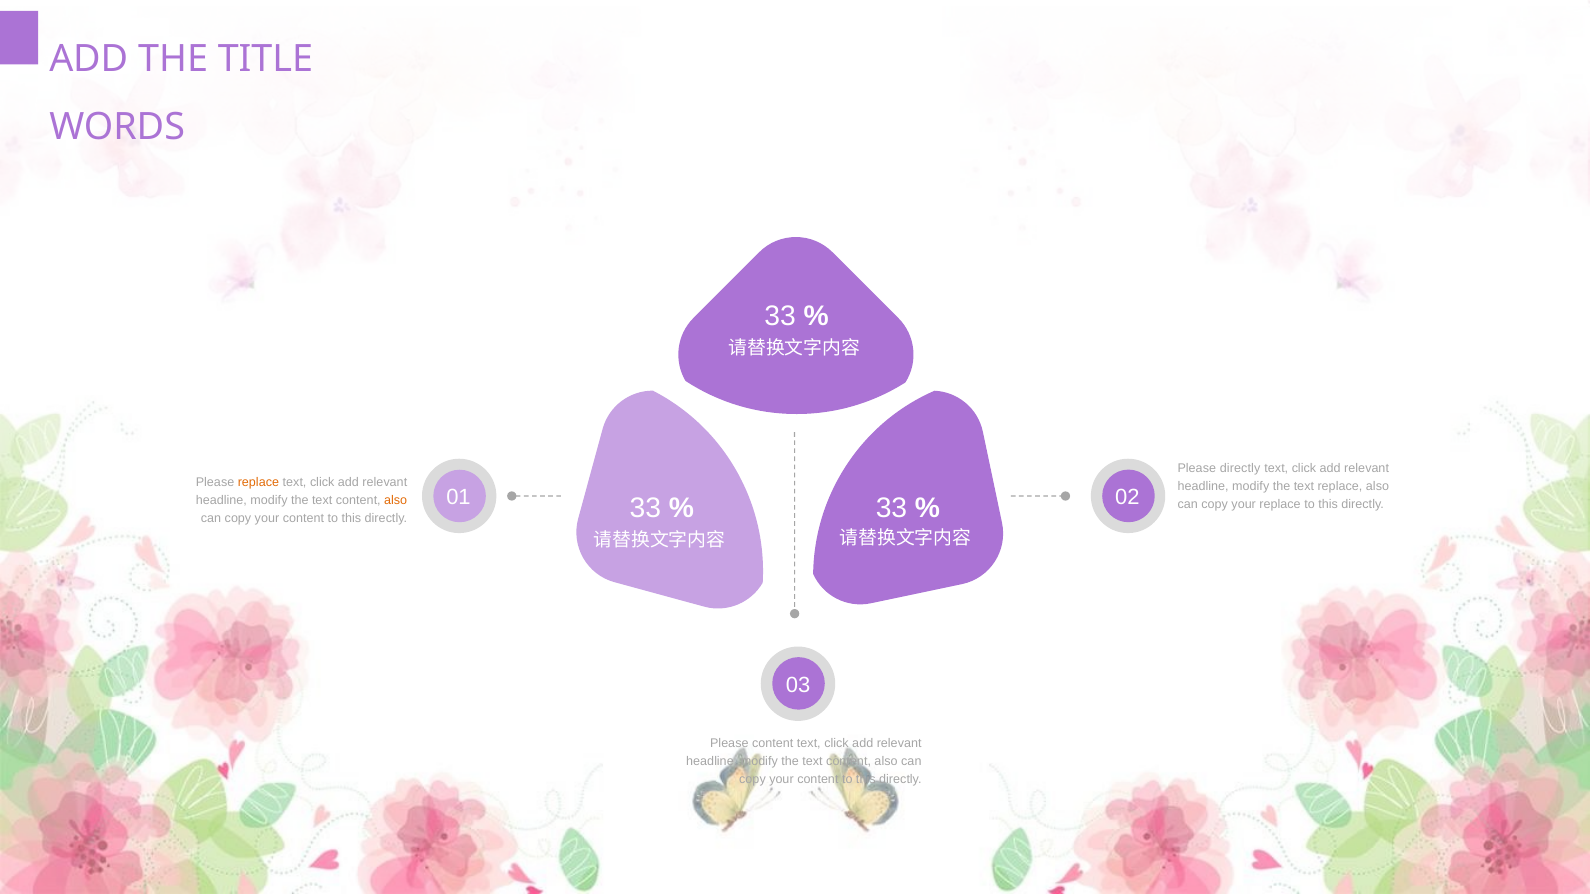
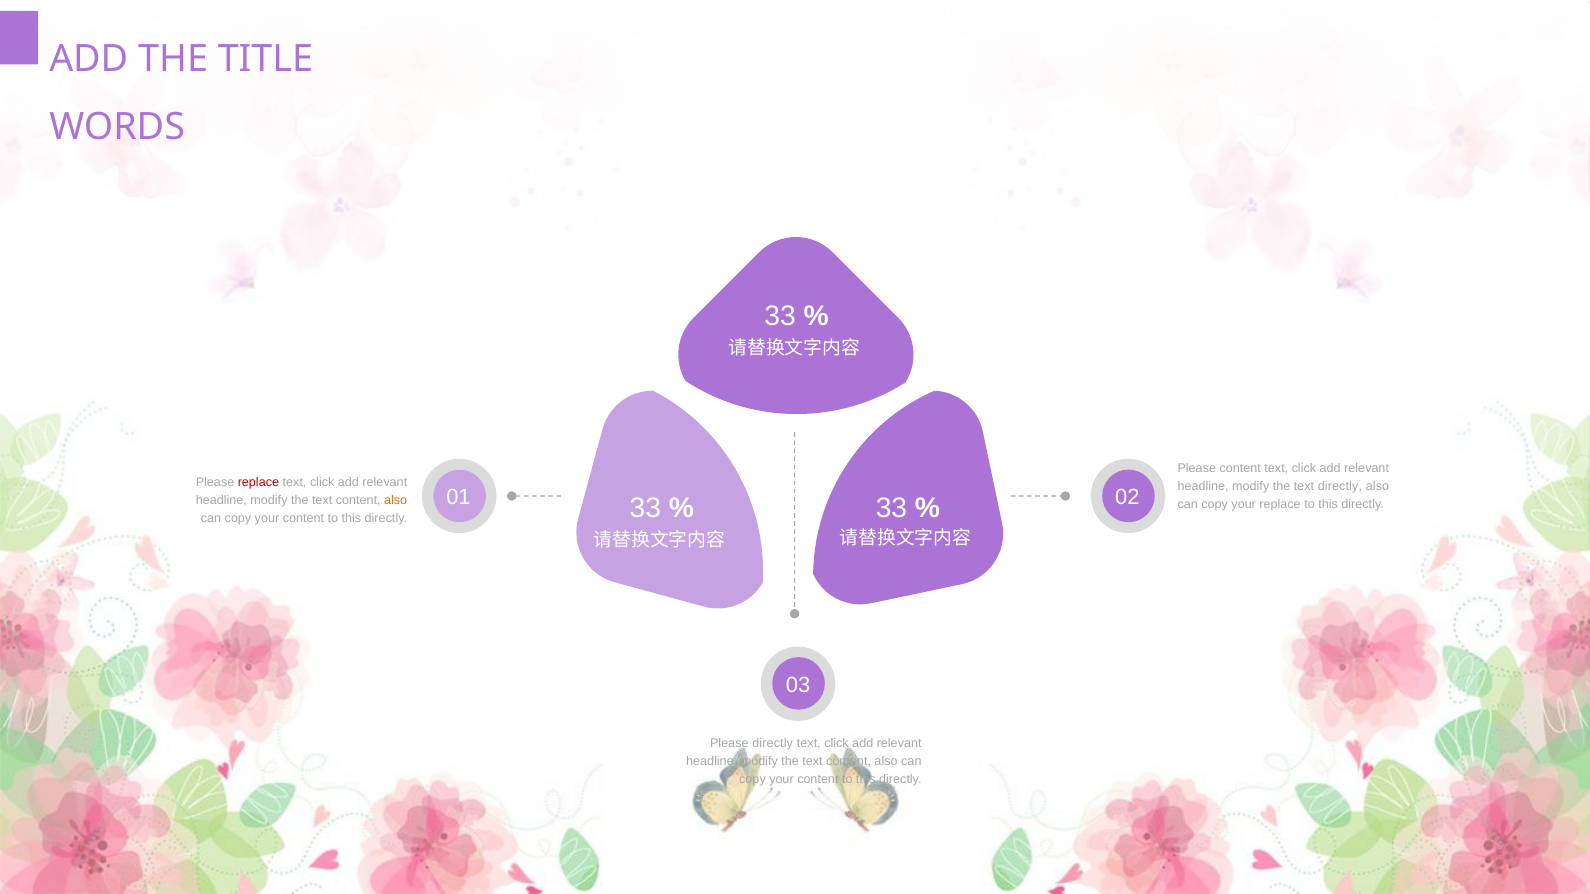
Please directly: directly -> content (1240, 468)
replace colour: orange -> red (258, 482)
text replace: replace -> directly (1340, 486)
Please content: content -> directly (773, 743)
